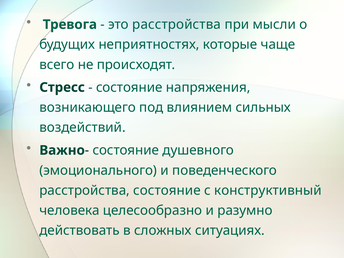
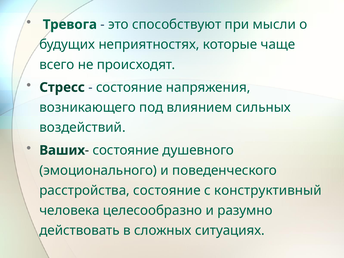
это расстройства: расстройства -> способствуют (177, 24)
Важно: Важно -> Ваших (62, 150)
